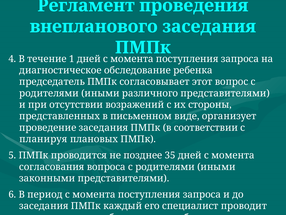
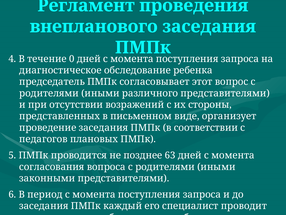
1: 1 -> 0 (72, 59)
планируя: планируя -> педагогов (43, 139)
35: 35 -> 63 (170, 155)
